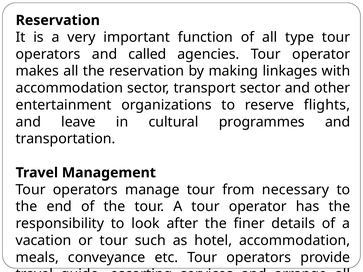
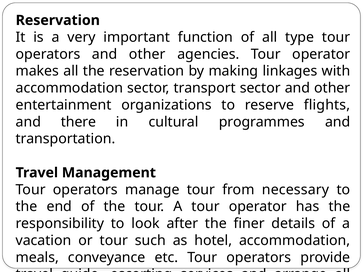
operators and called: called -> other (147, 54)
leave: leave -> there (79, 122)
